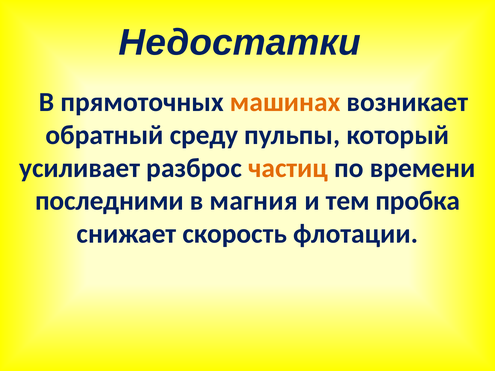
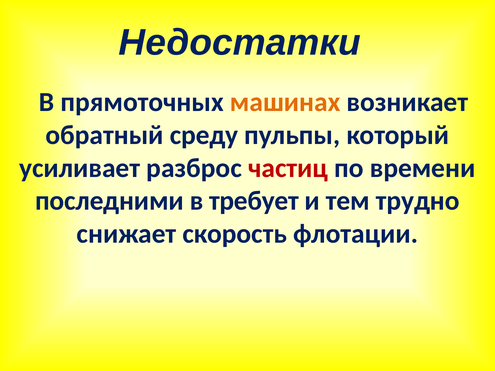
частиц colour: orange -> red (288, 168)
магния: магния -> требует (254, 201)
пробка: пробка -> трудно (418, 201)
